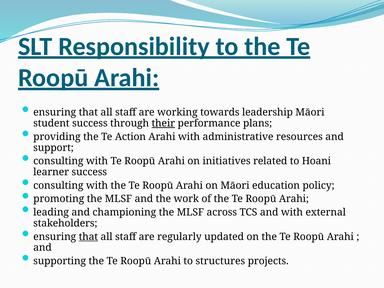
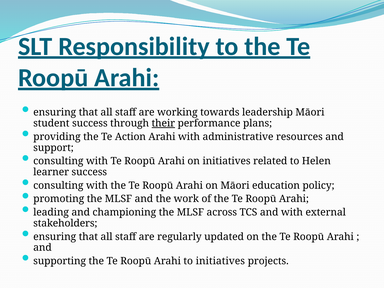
Hoani: Hoani -> Helen (316, 161)
that underline: present -> none (88, 237)
to structures: structures -> initiatives (220, 261)
